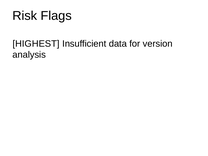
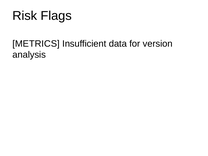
HIGHEST: HIGHEST -> METRICS (36, 44)
